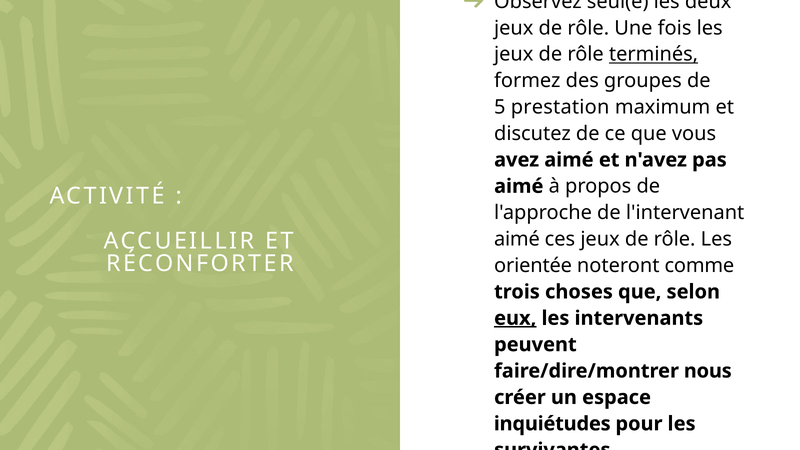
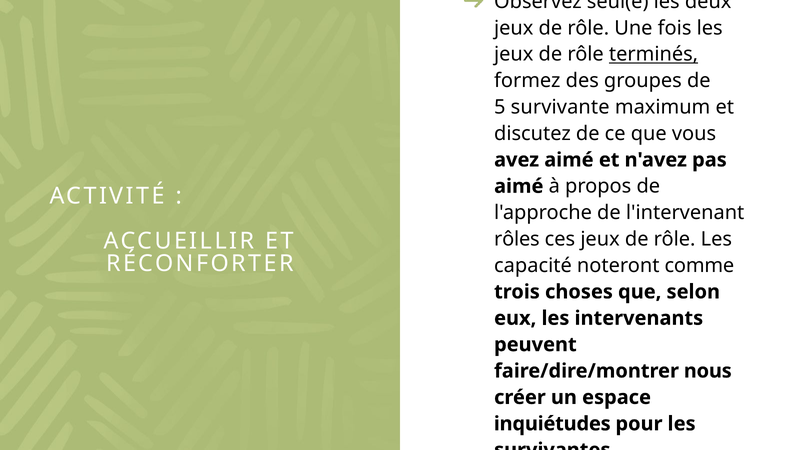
prestation: prestation -> survivante (560, 107)
aimé: aimé -> rôles (517, 239)
orientée: orientée -> capacité (533, 265)
eux underline: present -> none (515, 318)
